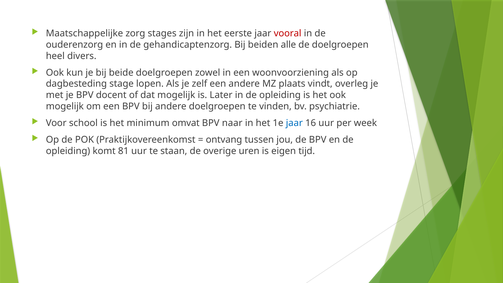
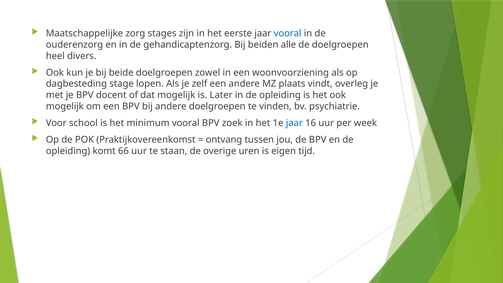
vooral colour: red -> blue (288, 33)
minimum omvat: omvat -> vooral (186, 123)
naar: naar -> zoek (232, 123)
81: 81 -> 66 (123, 151)
